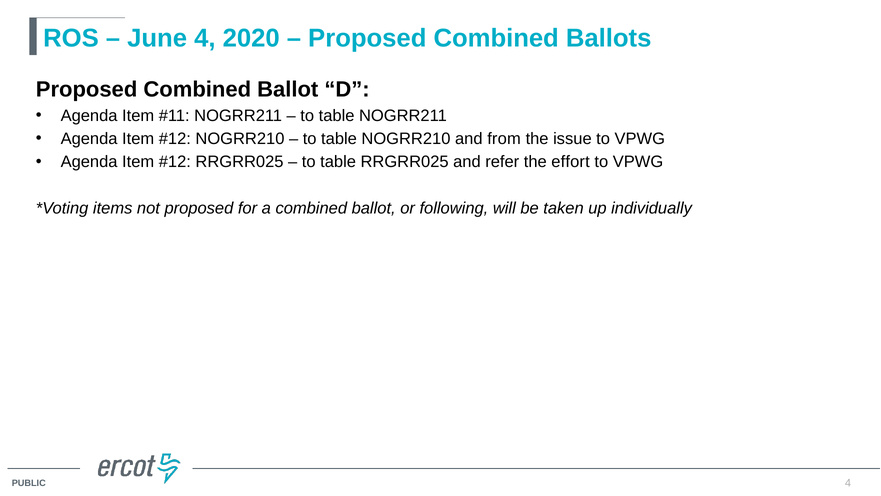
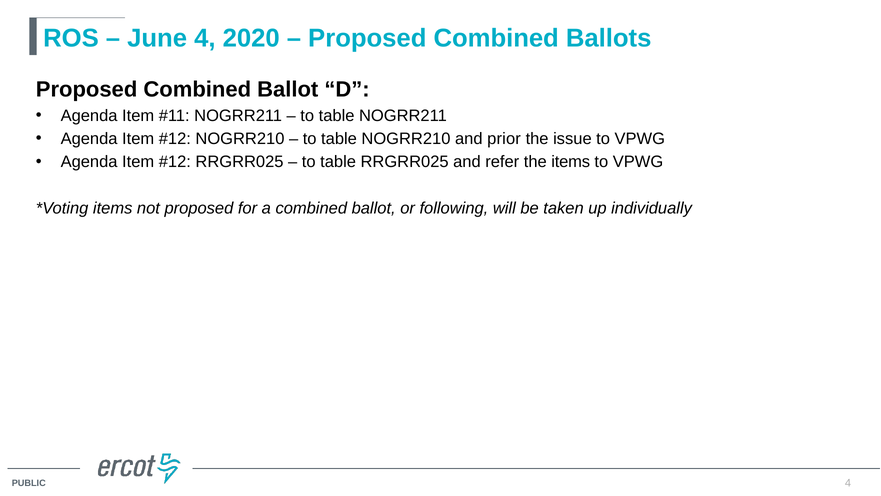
from: from -> prior (504, 139)
the effort: effort -> items (571, 162)
